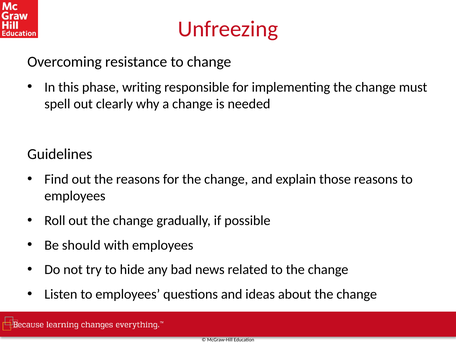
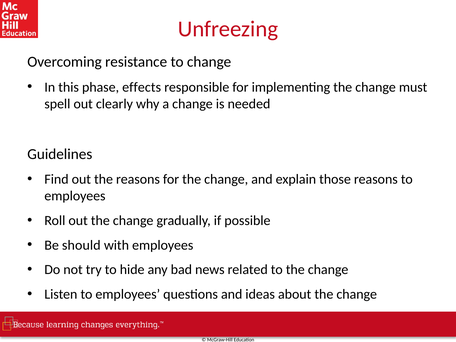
writing: writing -> effects (142, 87)
